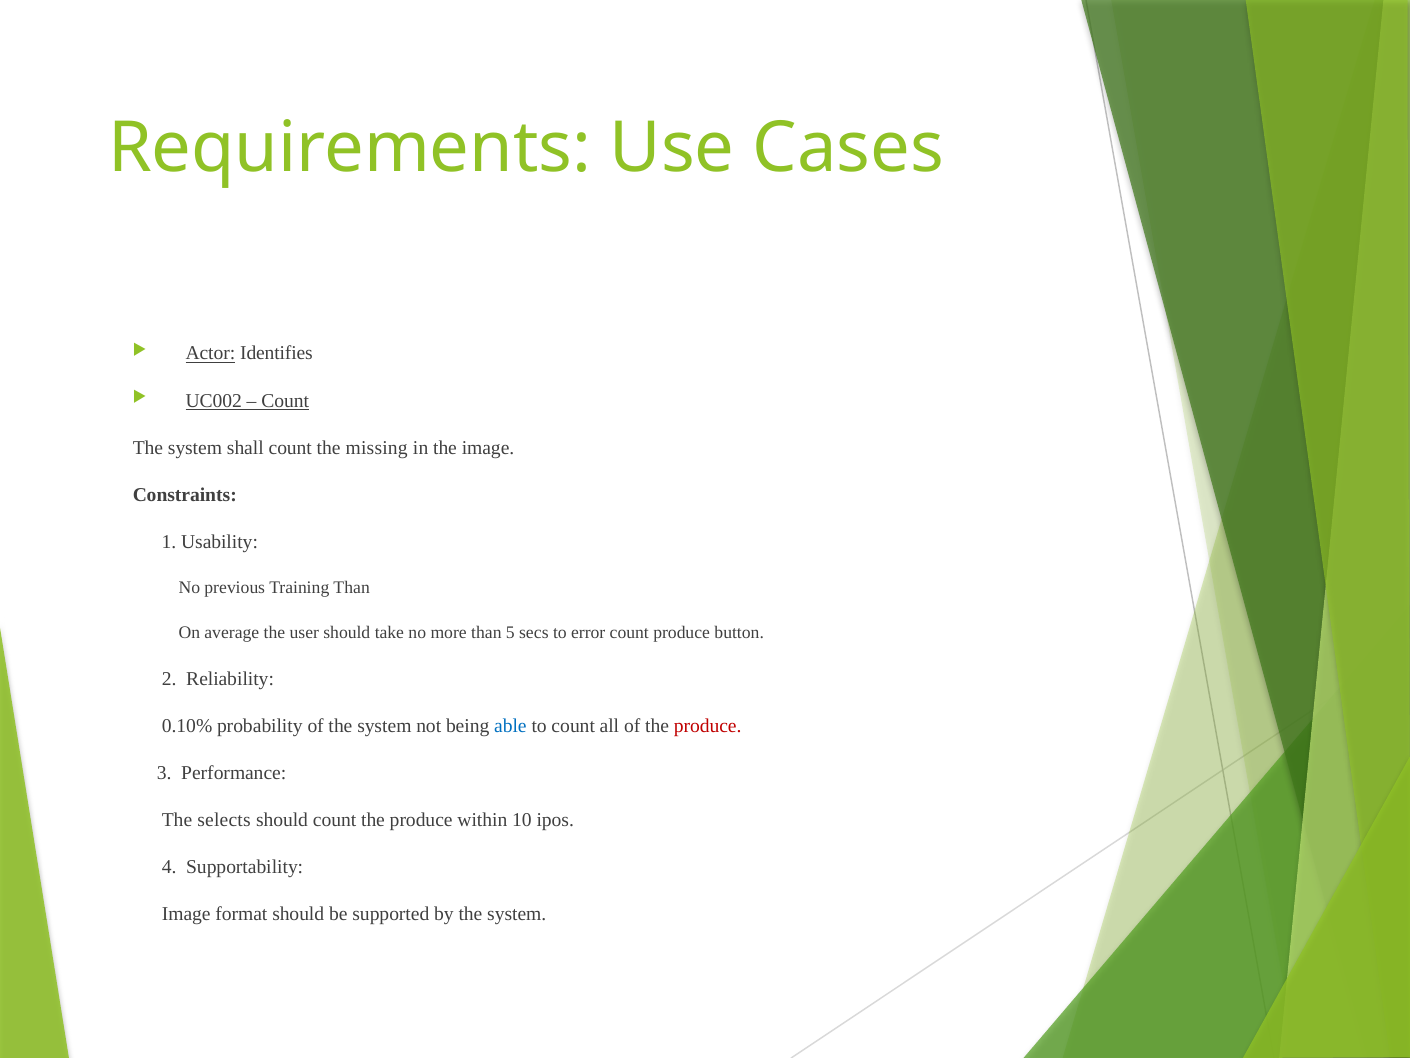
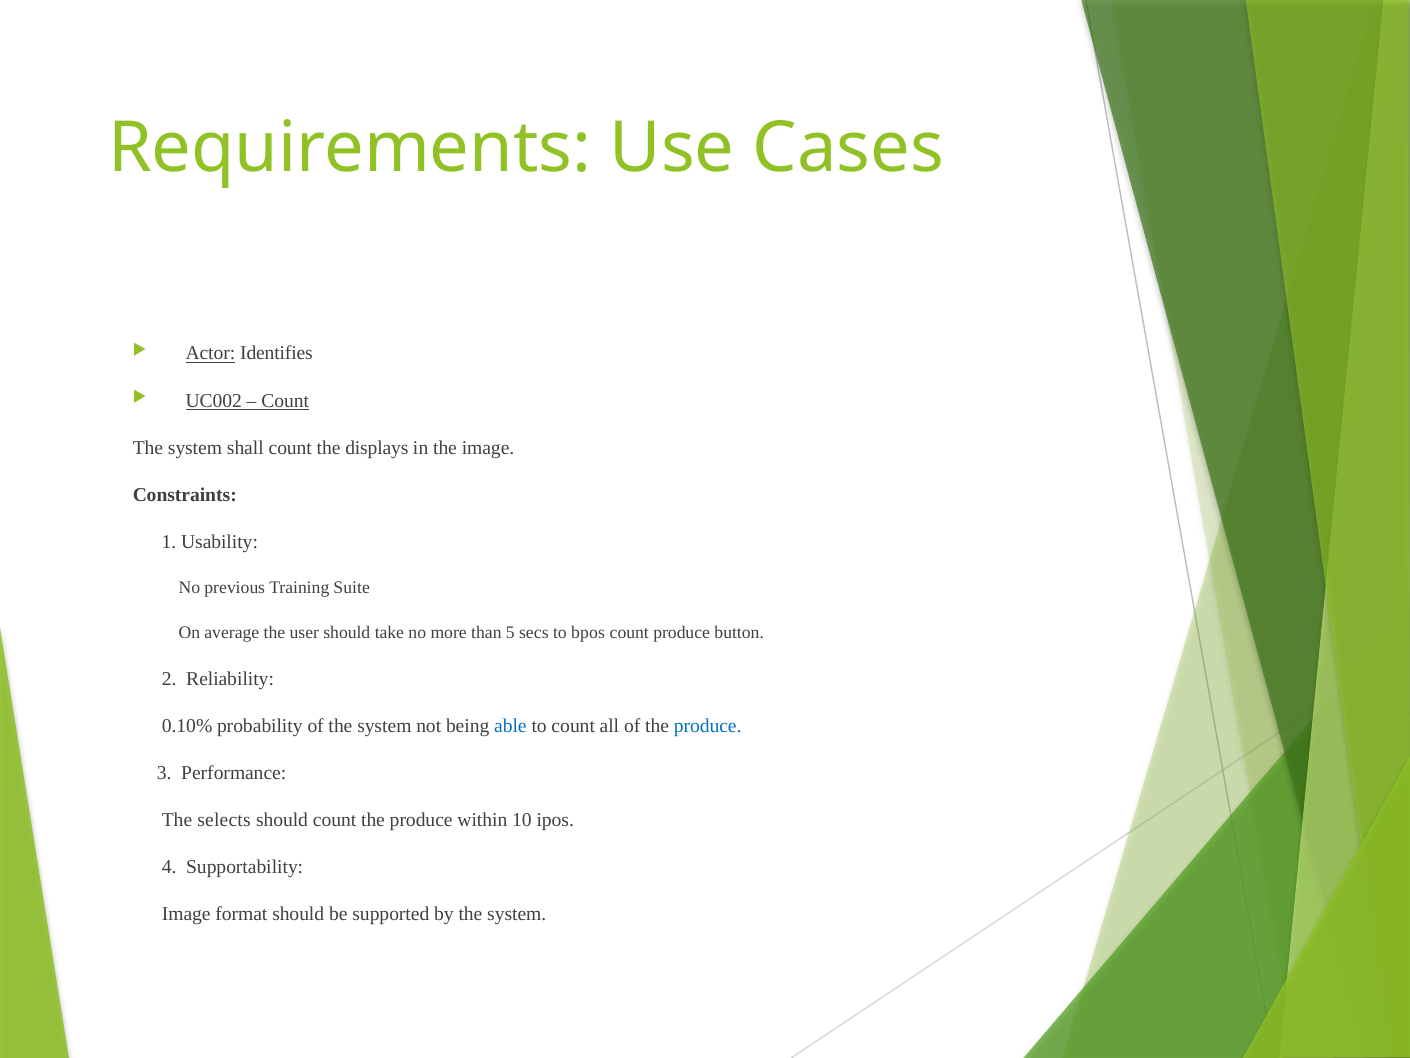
missing: missing -> displays (377, 448)
Training Than: Than -> Suite (352, 587)
error: error -> bpos (588, 632)
produce colour: red -> blue (708, 725)
